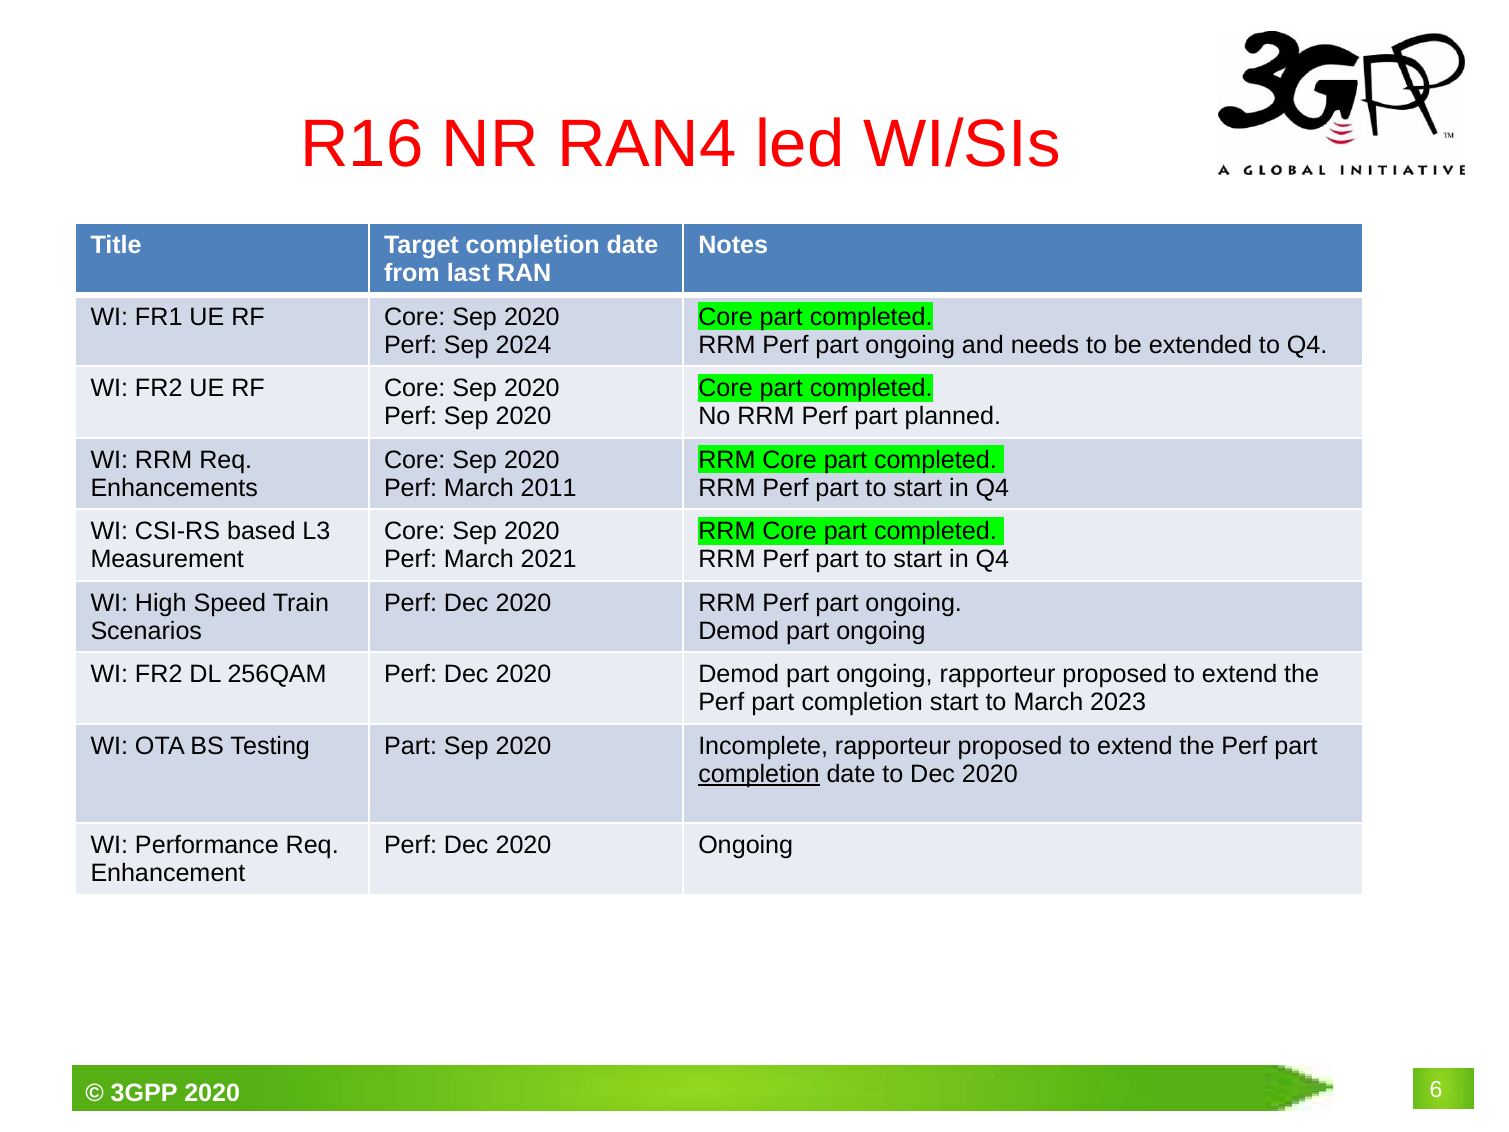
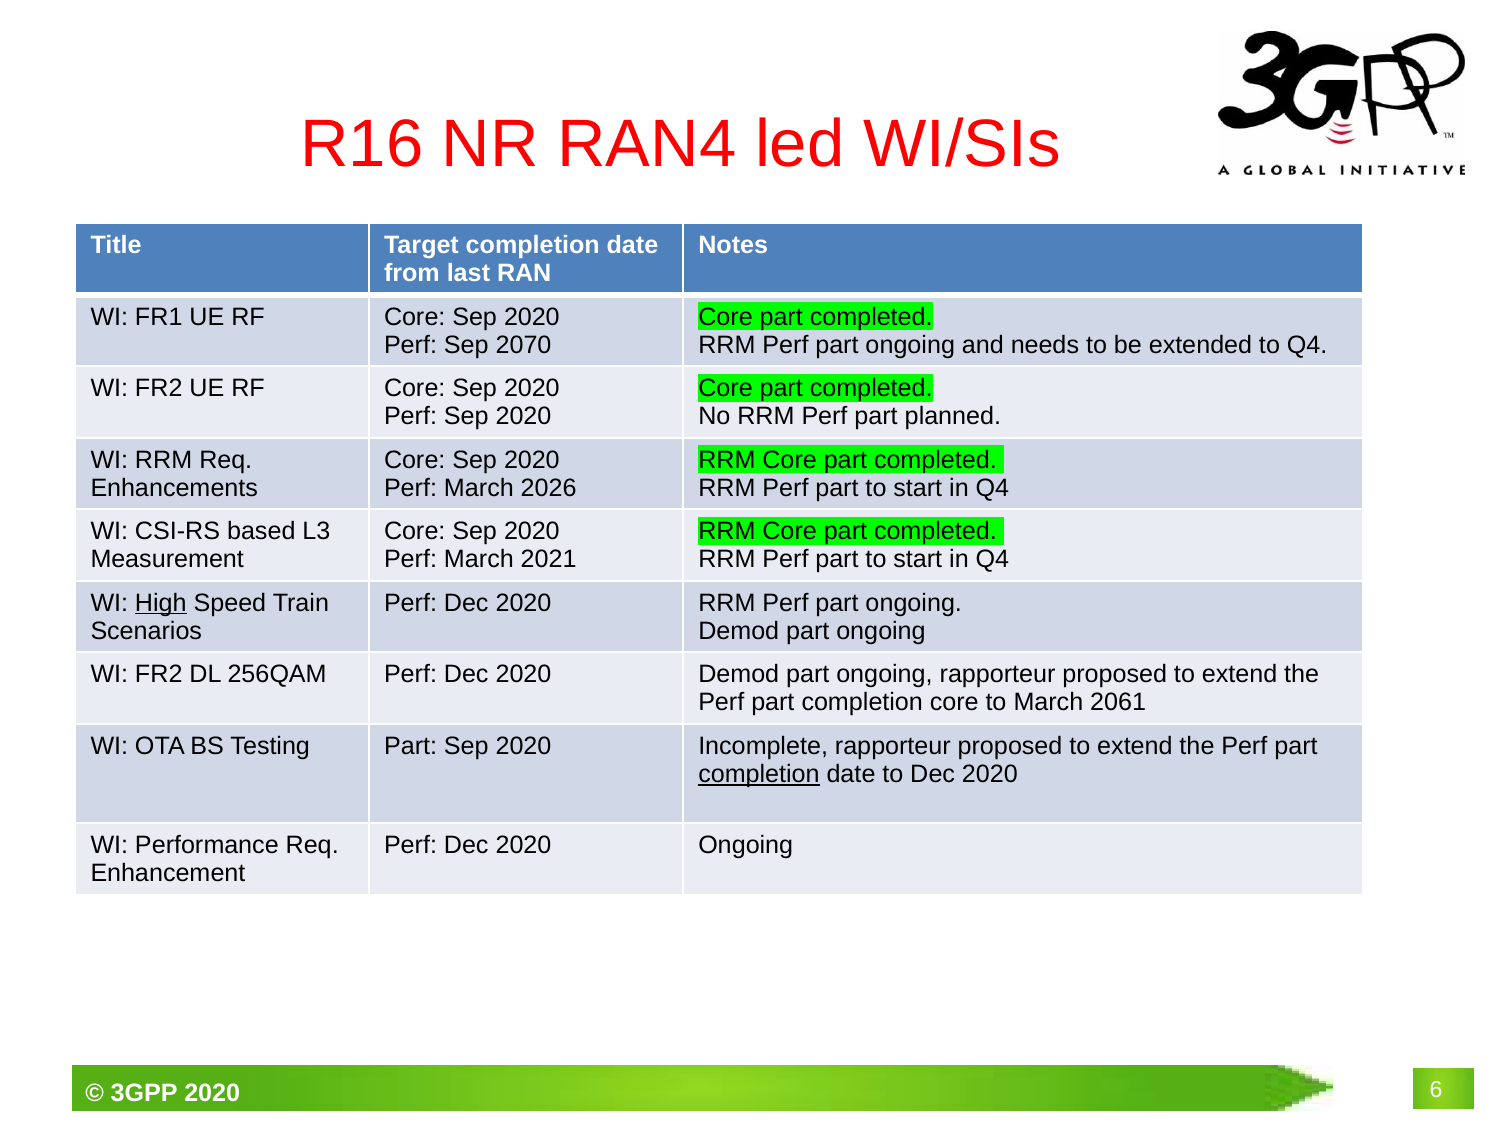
2024: 2024 -> 2070 (524, 345)
2011: 2011 -> 2026 (549, 488)
High underline: none -> present (161, 603)
completion start: start -> core (954, 702)
2023: 2023 -> 2061 (1118, 702)
